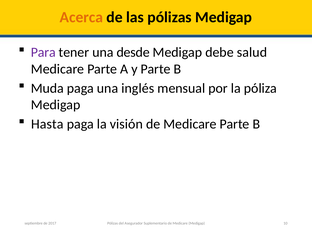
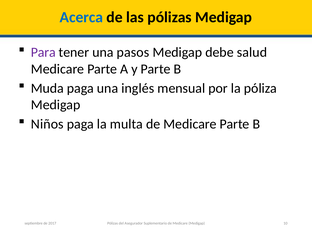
Acerca colour: orange -> blue (81, 17)
desde: desde -> pasos (133, 52)
Hasta: Hasta -> Niños (47, 124)
visión: visión -> multa (126, 124)
